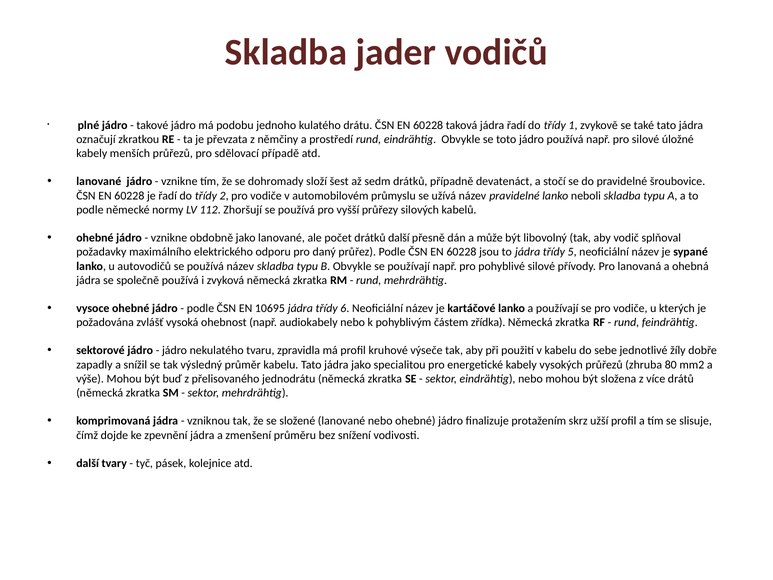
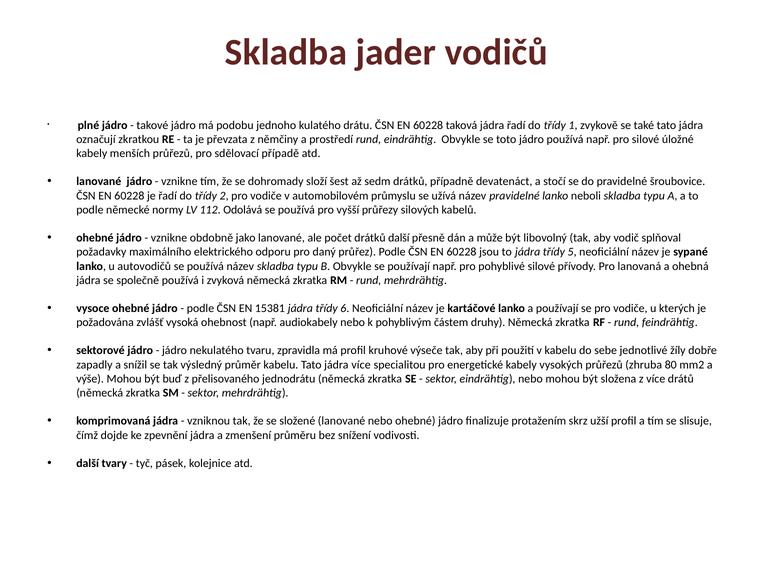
Zhoršují: Zhoršují -> Odolává (243, 210)
10695: 10695 -> 15381 (270, 308)
zřídka: zřídka -> druhy (488, 322)
jádra jako: jako -> více (361, 364)
